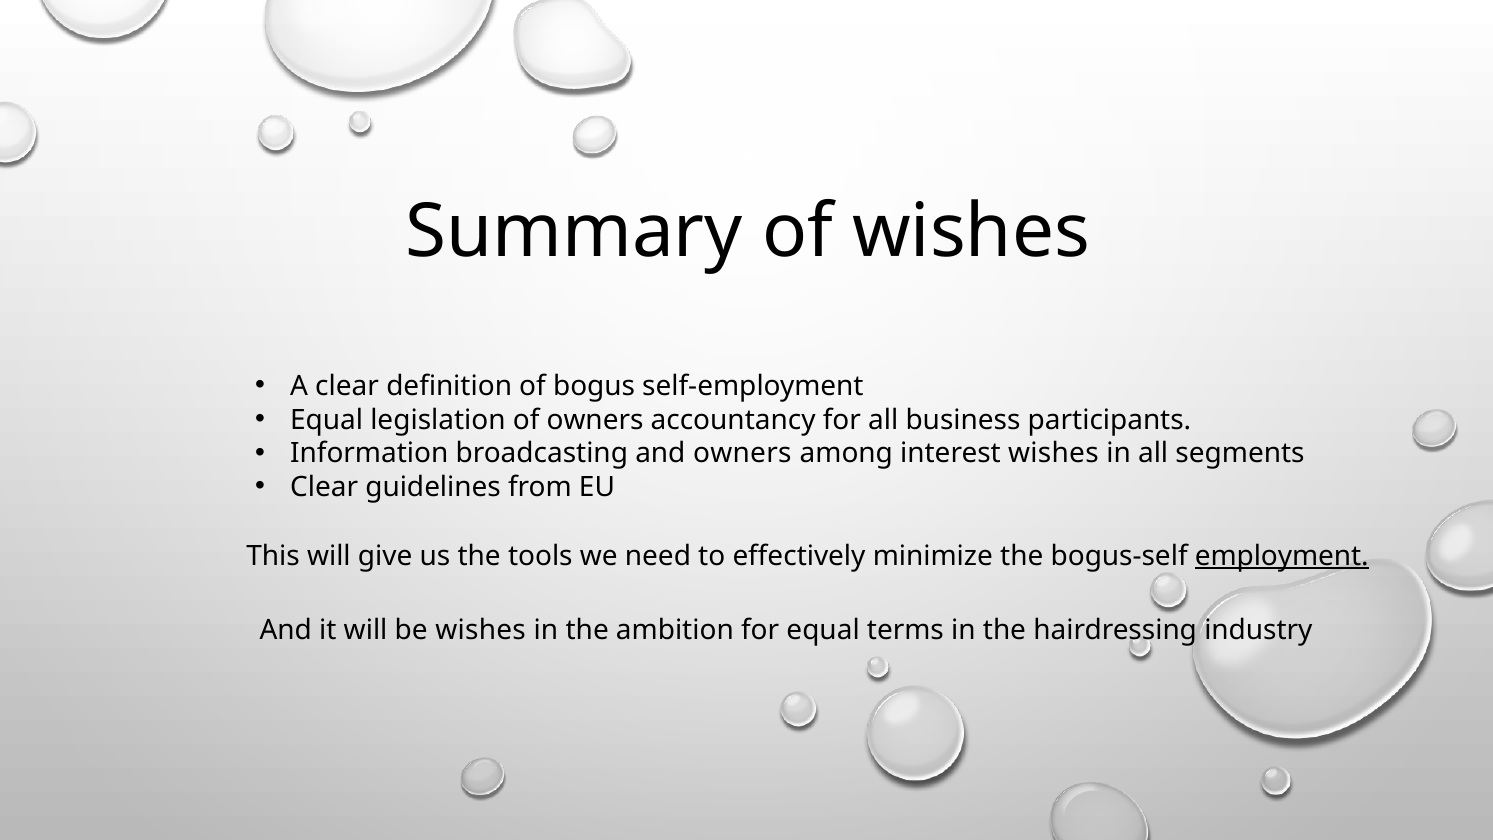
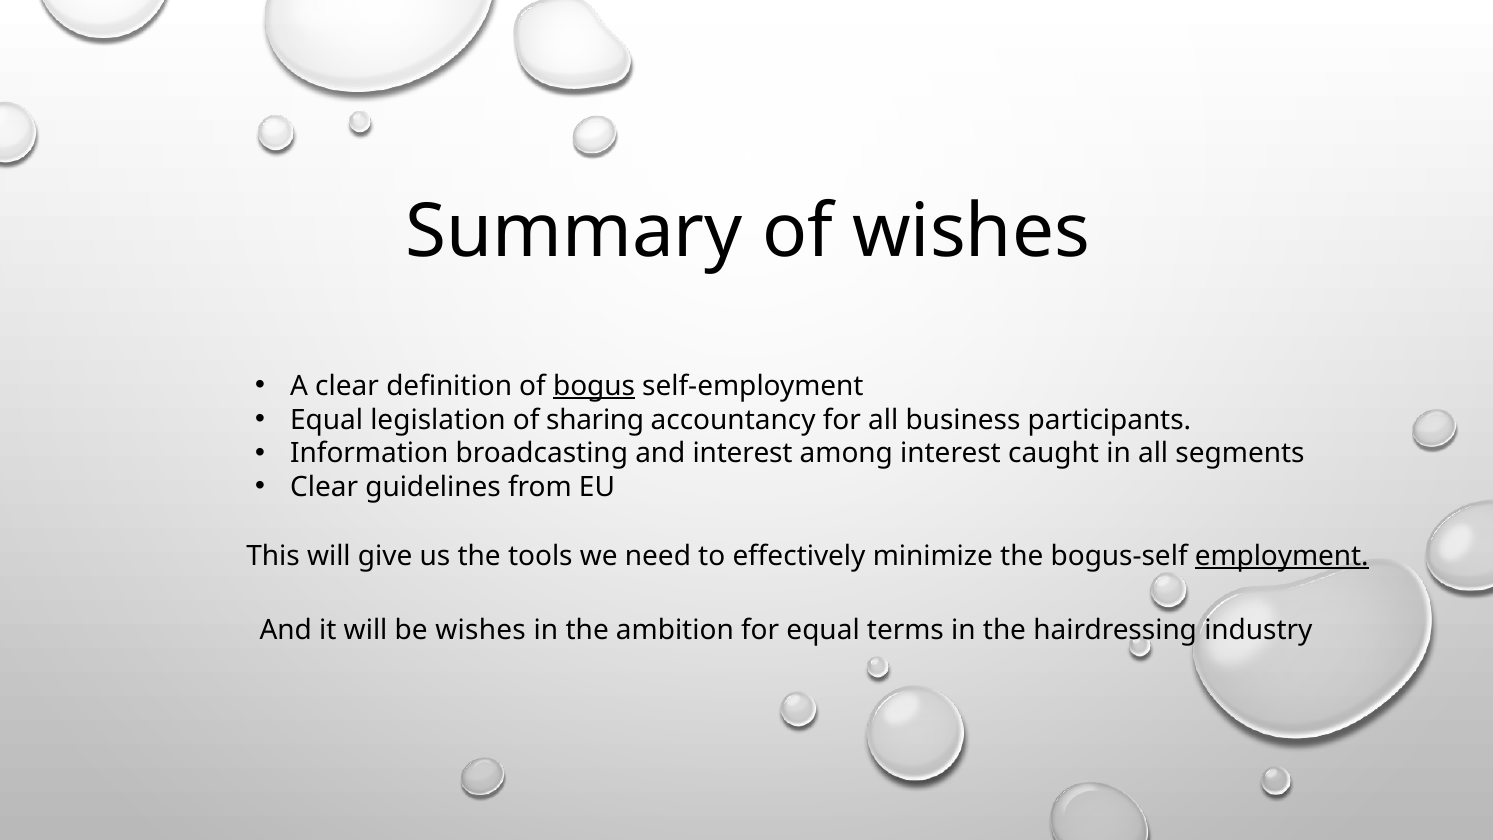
bogus underline: none -> present (594, 386)
of owners: owners -> sharing (595, 420)
and owners: owners -> interest (743, 453)
interest wishes: wishes -> caught (1054, 453)
